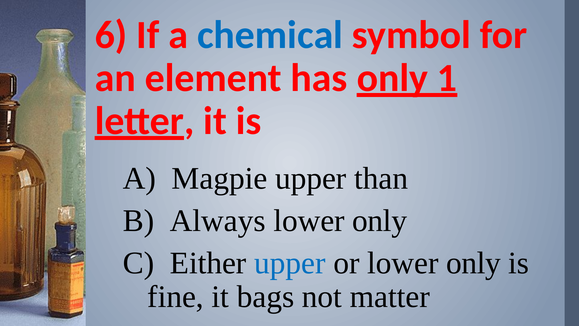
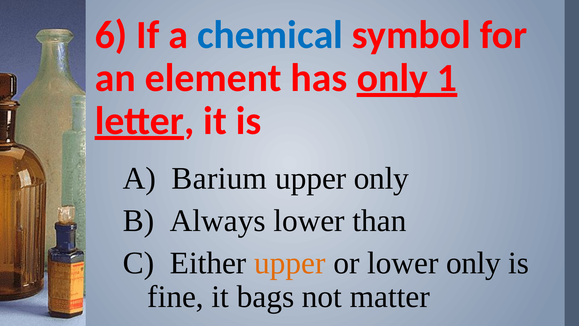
Magpie: Magpie -> Barium (219, 178)
upper than: than -> only (381, 178)
Always lower only: only -> than (380, 221)
upper colour: blue -> orange (290, 263)
